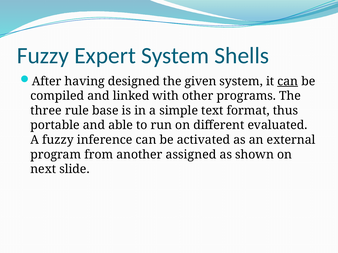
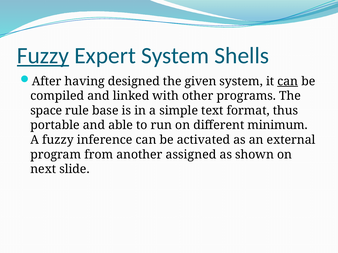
Fuzzy underline: none -> present (43, 56)
three: three -> space (46, 111)
evaluated: evaluated -> minimum (277, 125)
